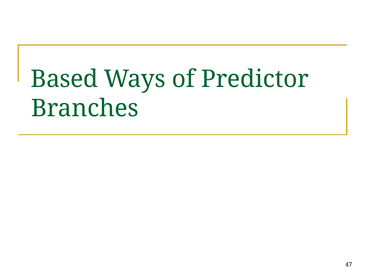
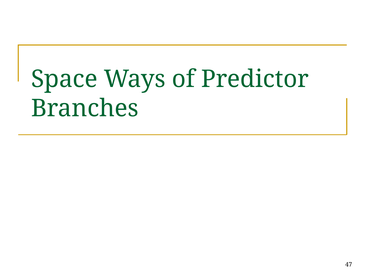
Based: Based -> Space (64, 79)
